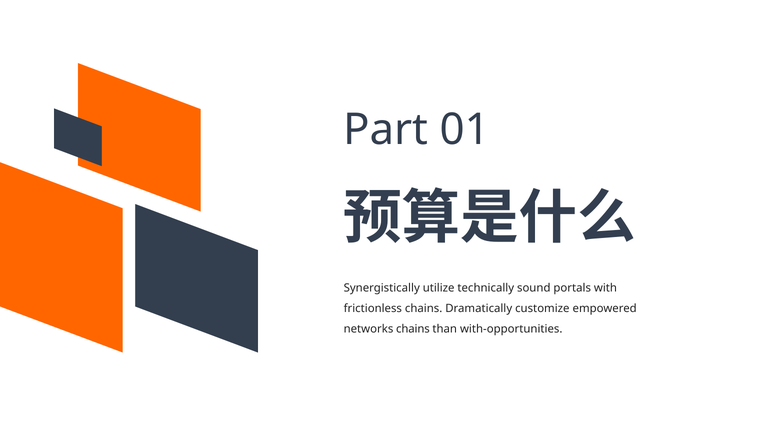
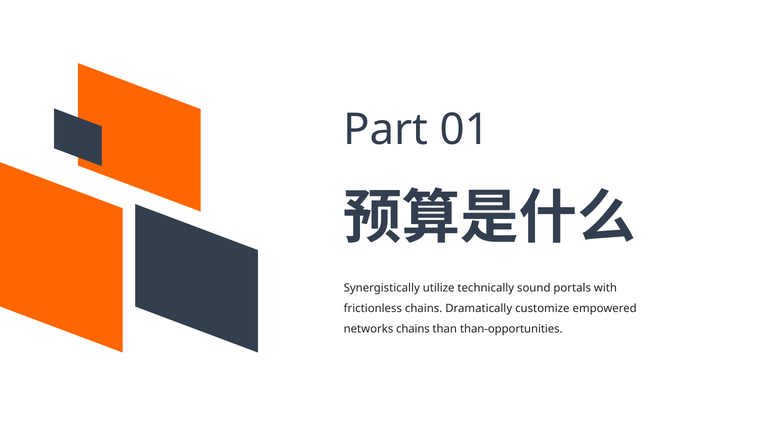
with-opportunities: with-opportunities -> than-opportunities (511, 329)
